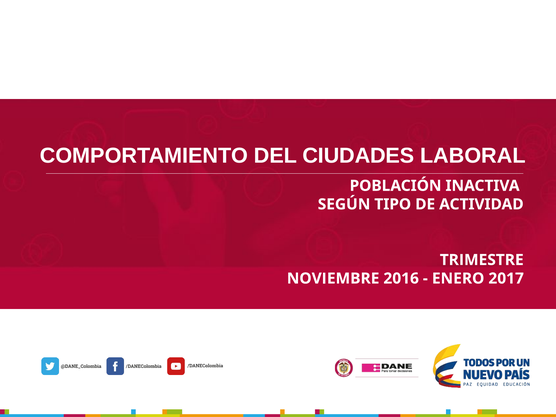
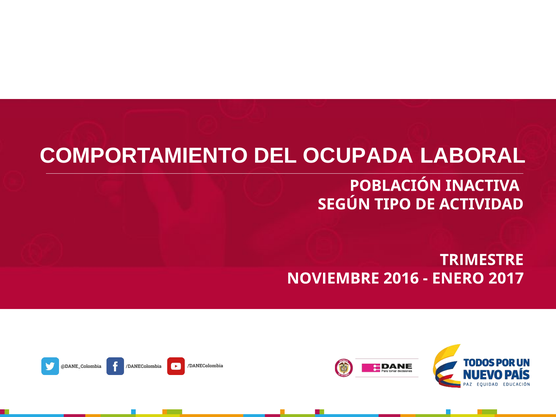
CIUDADES: CIUDADES -> OCUPADA (358, 156)
